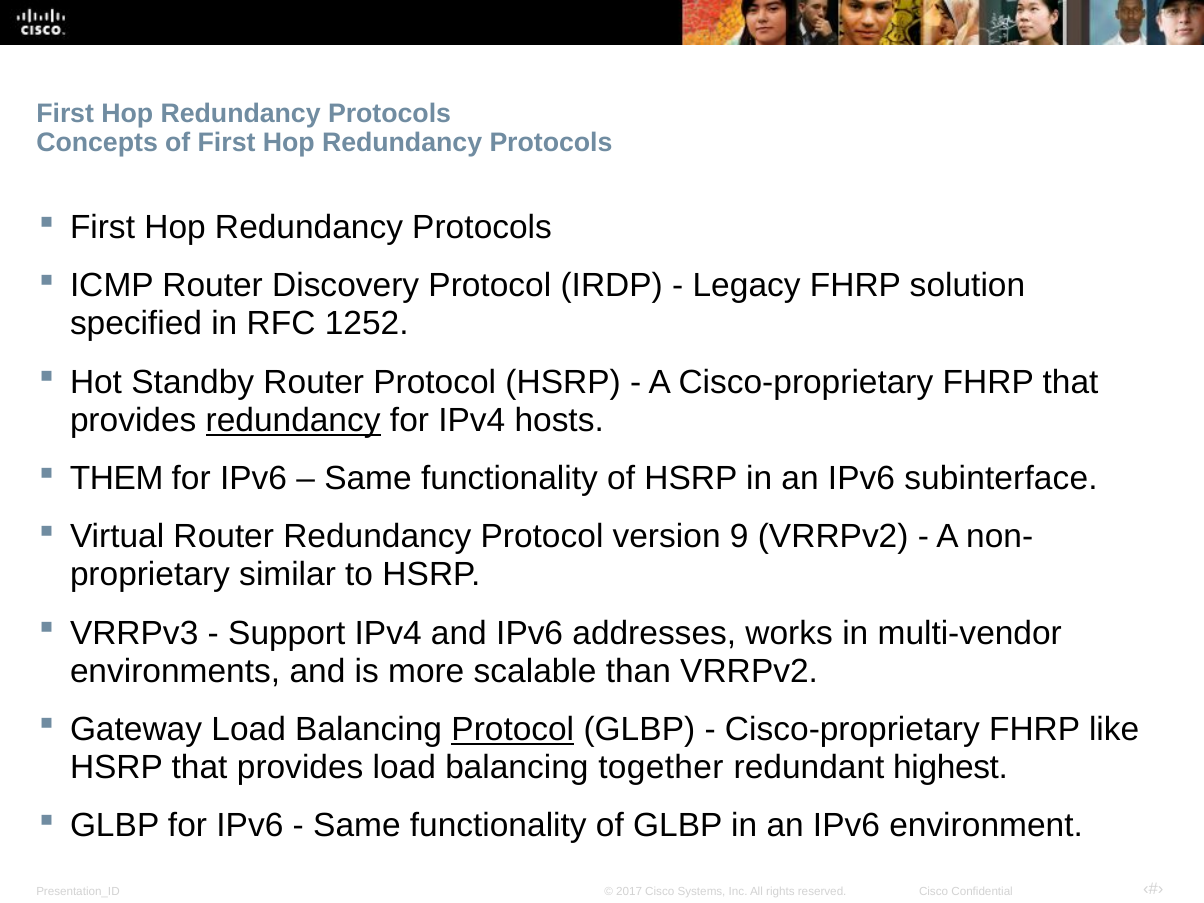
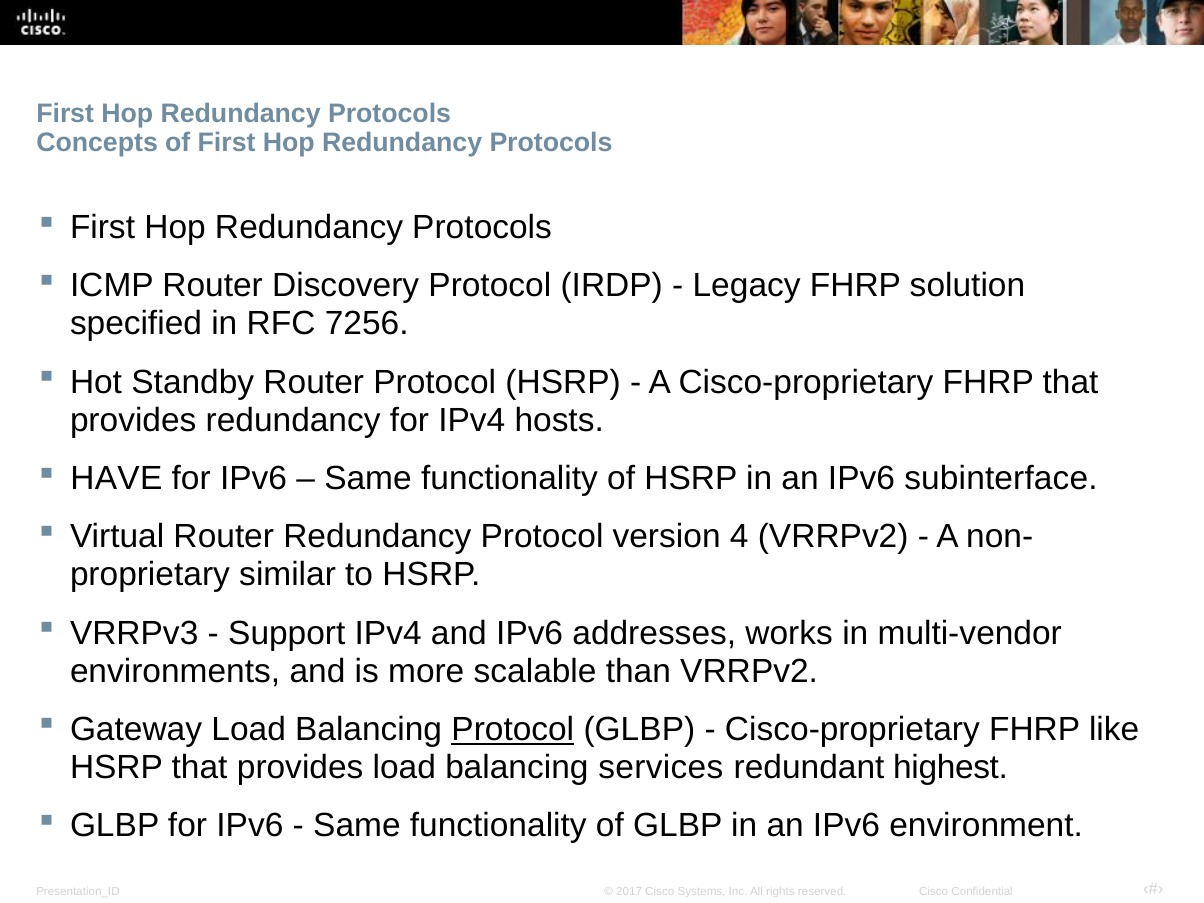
1252: 1252 -> 7256 (367, 324)
redundancy underline: present -> none (293, 420)
THEM: THEM -> HAVE (116, 479)
9: 9 -> 4 (739, 537)
together: together -> services (661, 768)
